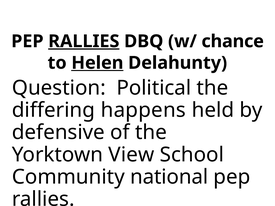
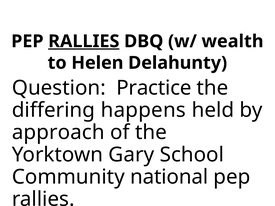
chance: chance -> wealth (233, 41)
Helen underline: present -> none (97, 63)
Political: Political -> Practice (154, 88)
defensive: defensive -> approach (58, 133)
View: View -> Gary (131, 155)
